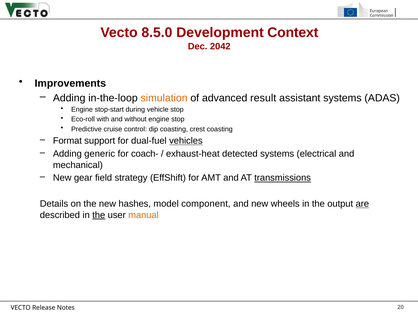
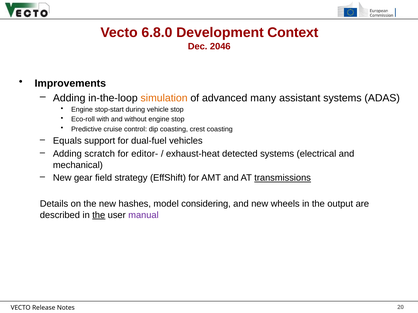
8.5.0: 8.5.0 -> 6.8.0 (157, 33)
2042: 2042 -> 2046 (220, 46)
result: result -> many (263, 98)
Format: Format -> Equals (67, 141)
vehicles underline: present -> none (186, 141)
generic: generic -> scratch (100, 154)
coach-: coach- -> editor- (145, 154)
component: component -> considering (206, 204)
are underline: present -> none (362, 204)
manual colour: orange -> purple (143, 215)
